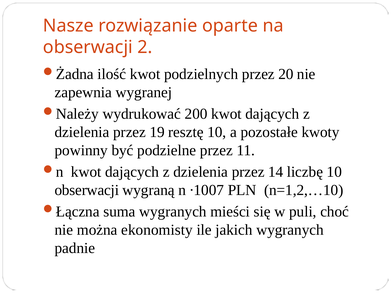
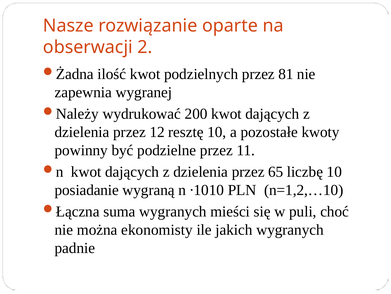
20: 20 -> 81 (286, 74)
19: 19 -> 12 (157, 132)
14: 14 -> 65 (276, 171)
obserwacji: obserwacji -> posiadanie (87, 190)
∙1007: ∙1007 -> ∙1010 (207, 190)
